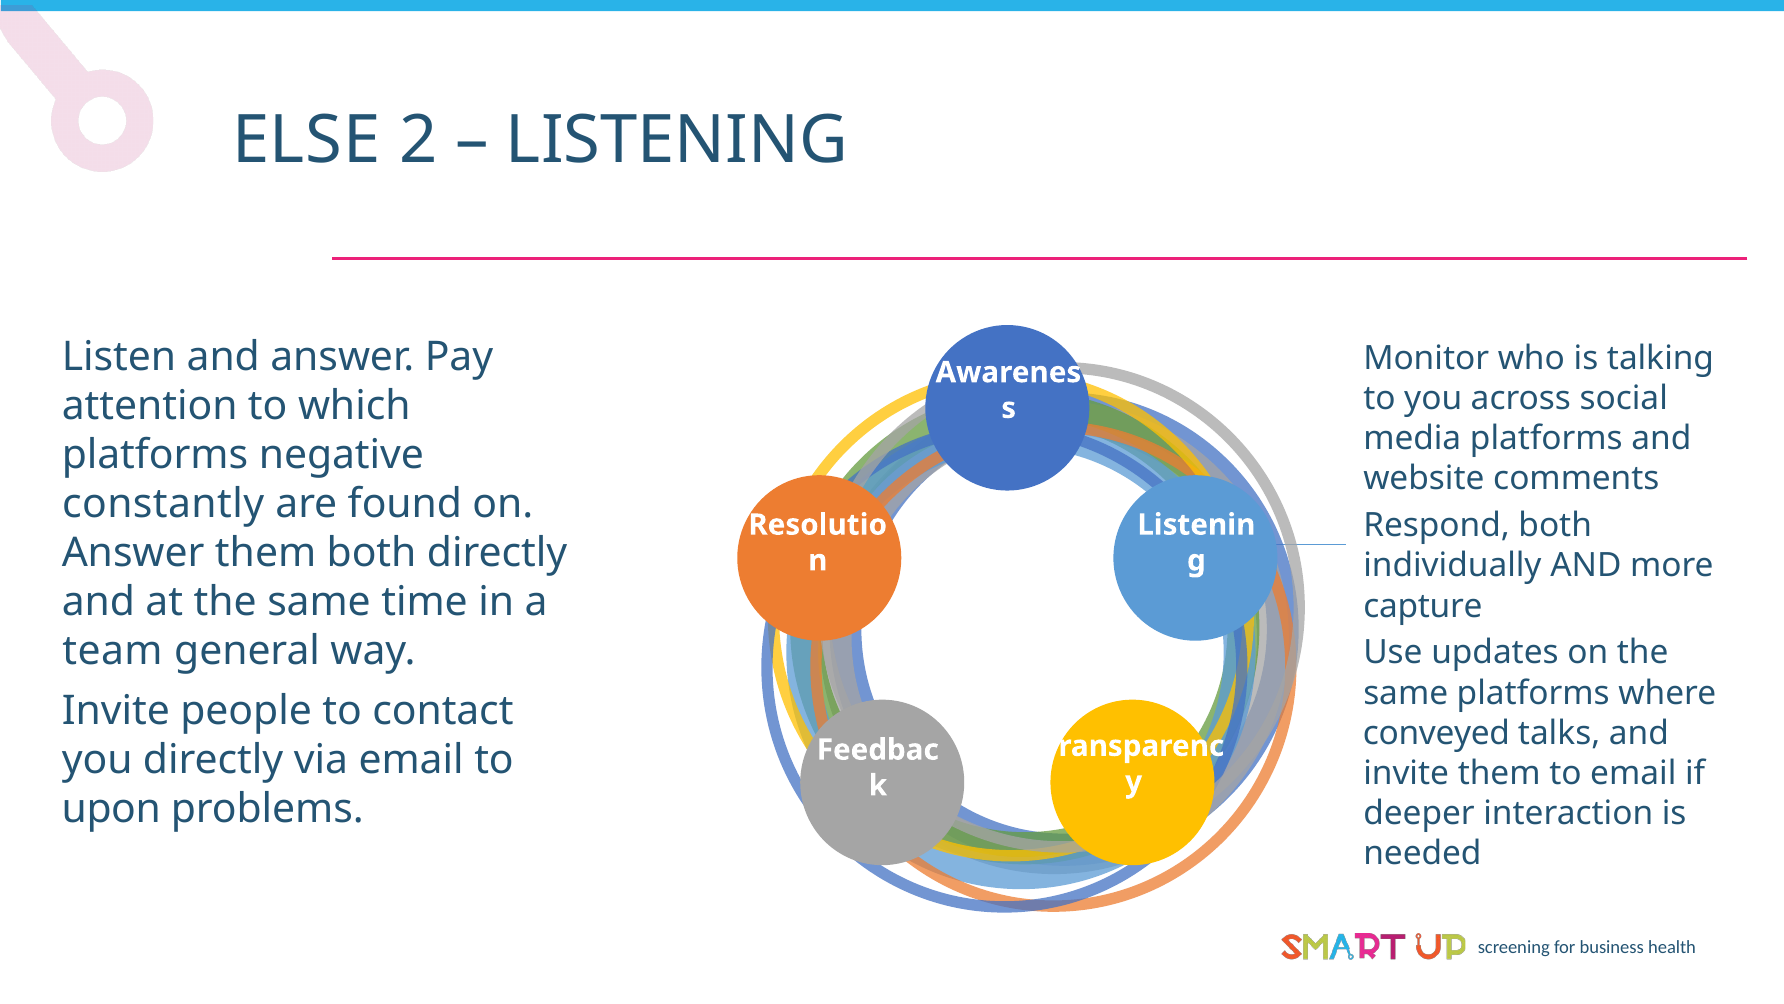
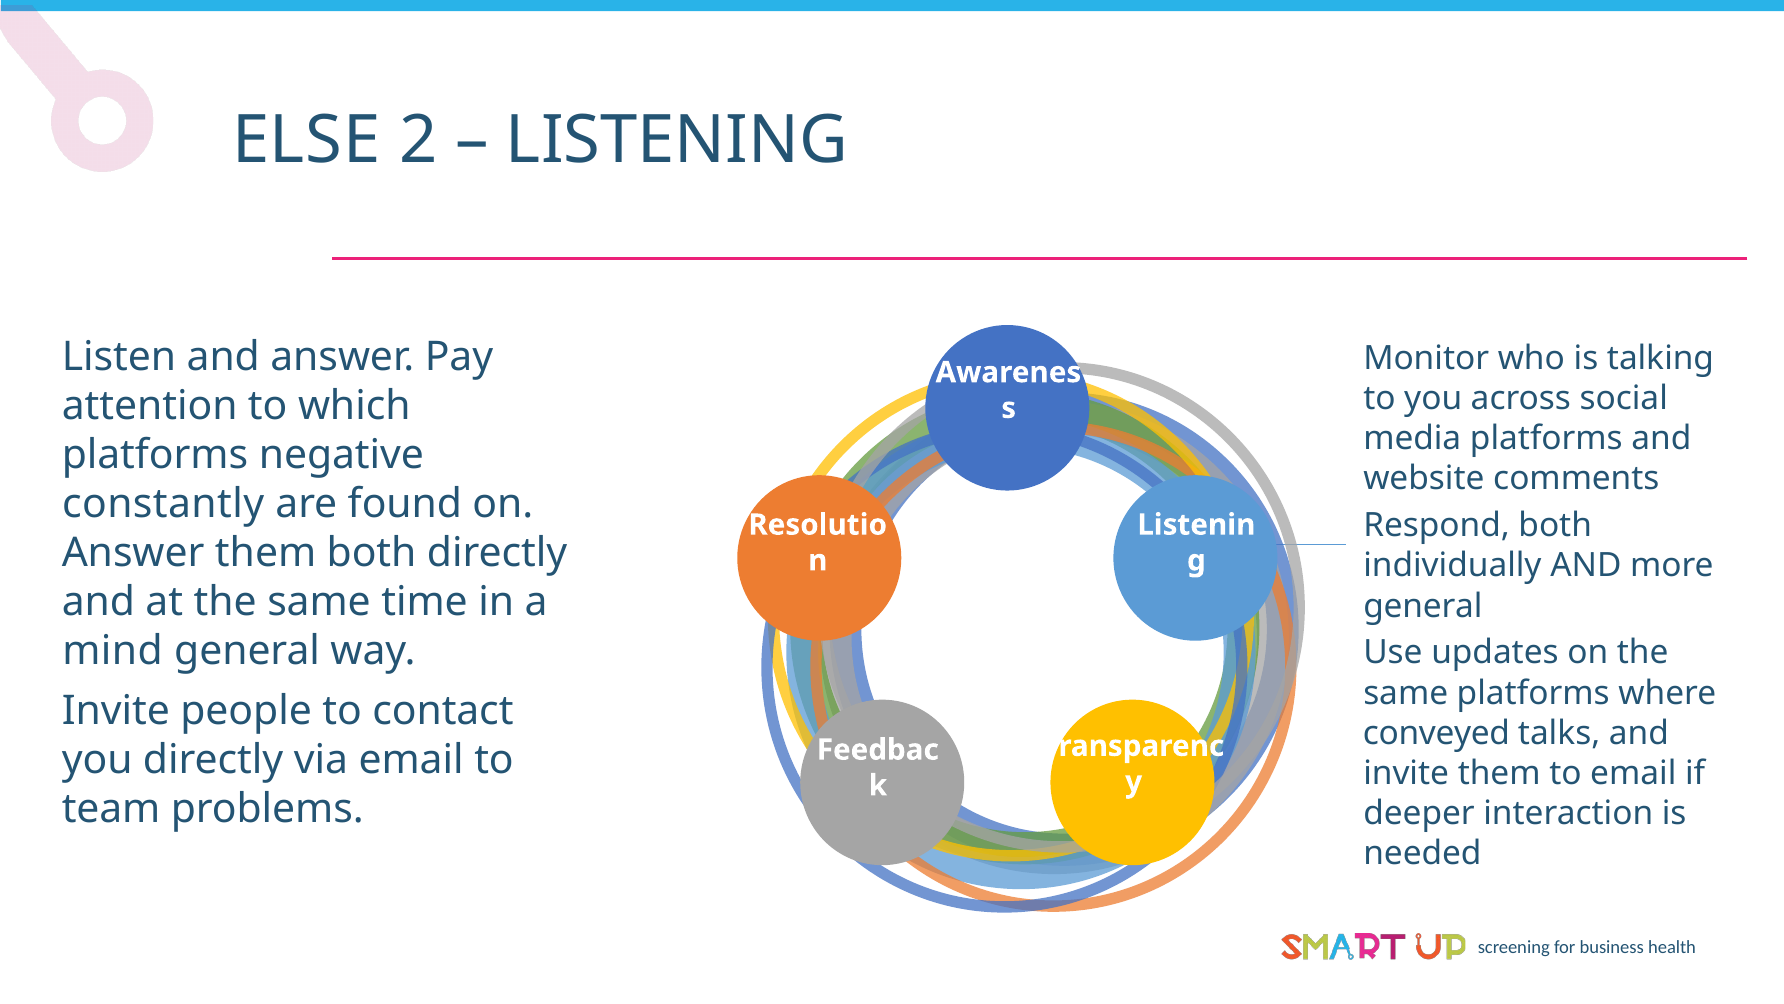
capture: capture -> general (1423, 606)
team: team -> mind (113, 651)
upon: upon -> team (111, 809)
